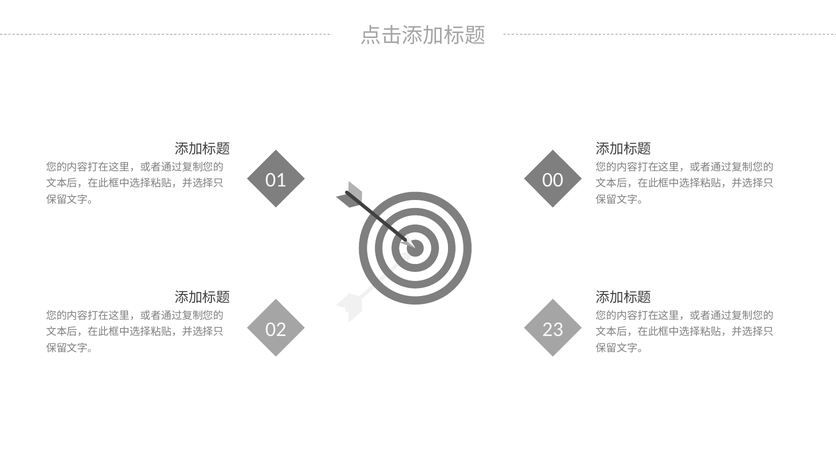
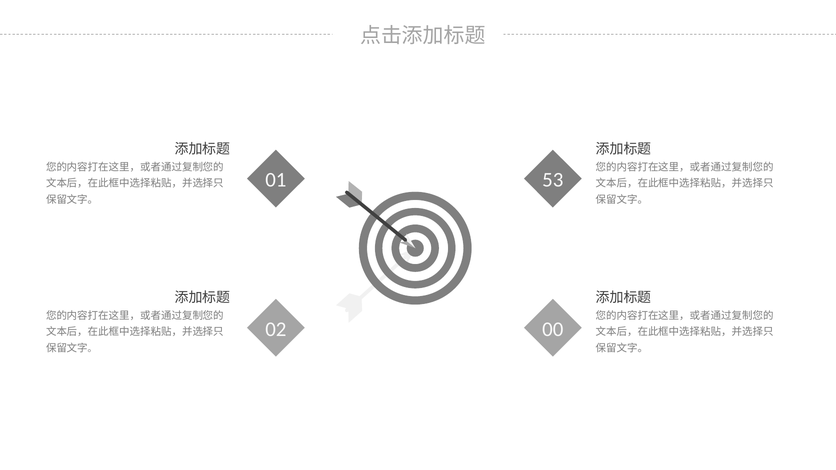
00: 00 -> 53 (553, 180)
23: 23 -> 00 (553, 329)
